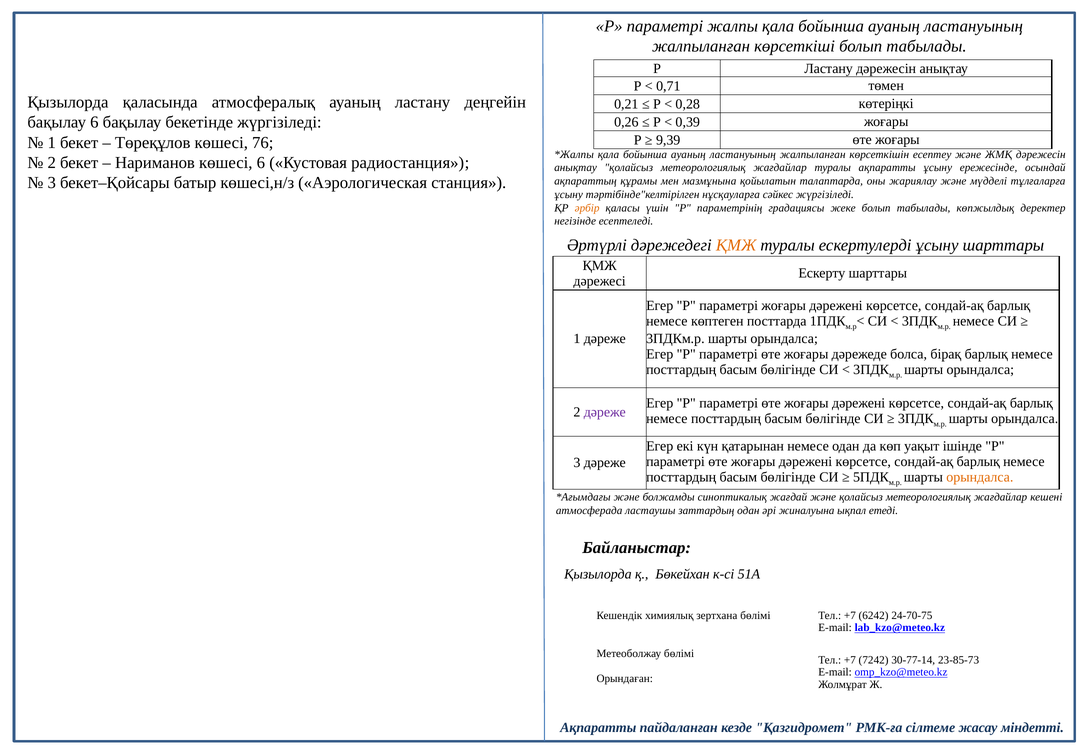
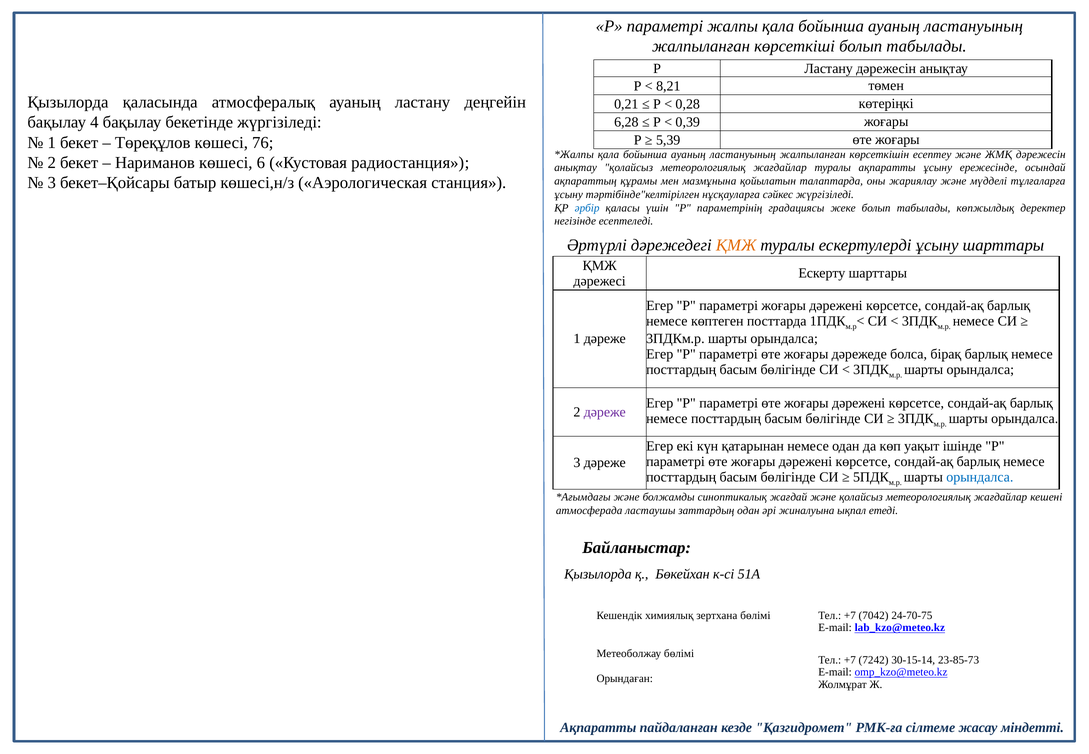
0,71: 0,71 -> 8,21 (668, 86)
бақылау 6: 6 -> 4 (94, 122)
0,26: 0,26 -> 6,28 (626, 122)
9,39: 9,39 -> 5,39 (668, 140)
әрбір colour: orange -> blue (587, 208)
орындалса colour: orange -> blue (980, 477)
6242: 6242 -> 7042 (874, 615)
30-77-14: 30-77-14 -> 30-15-14 (913, 660)
